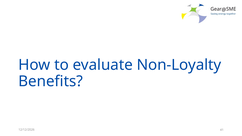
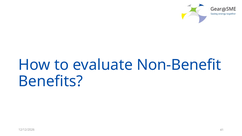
Non-Loyalty: Non-Loyalty -> Non-Benefit (179, 65)
